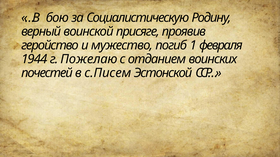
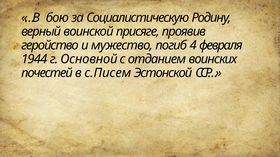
1: 1 -> 4 (193, 45)
Пожелаю: Пожелаю -> Основной (89, 59)
